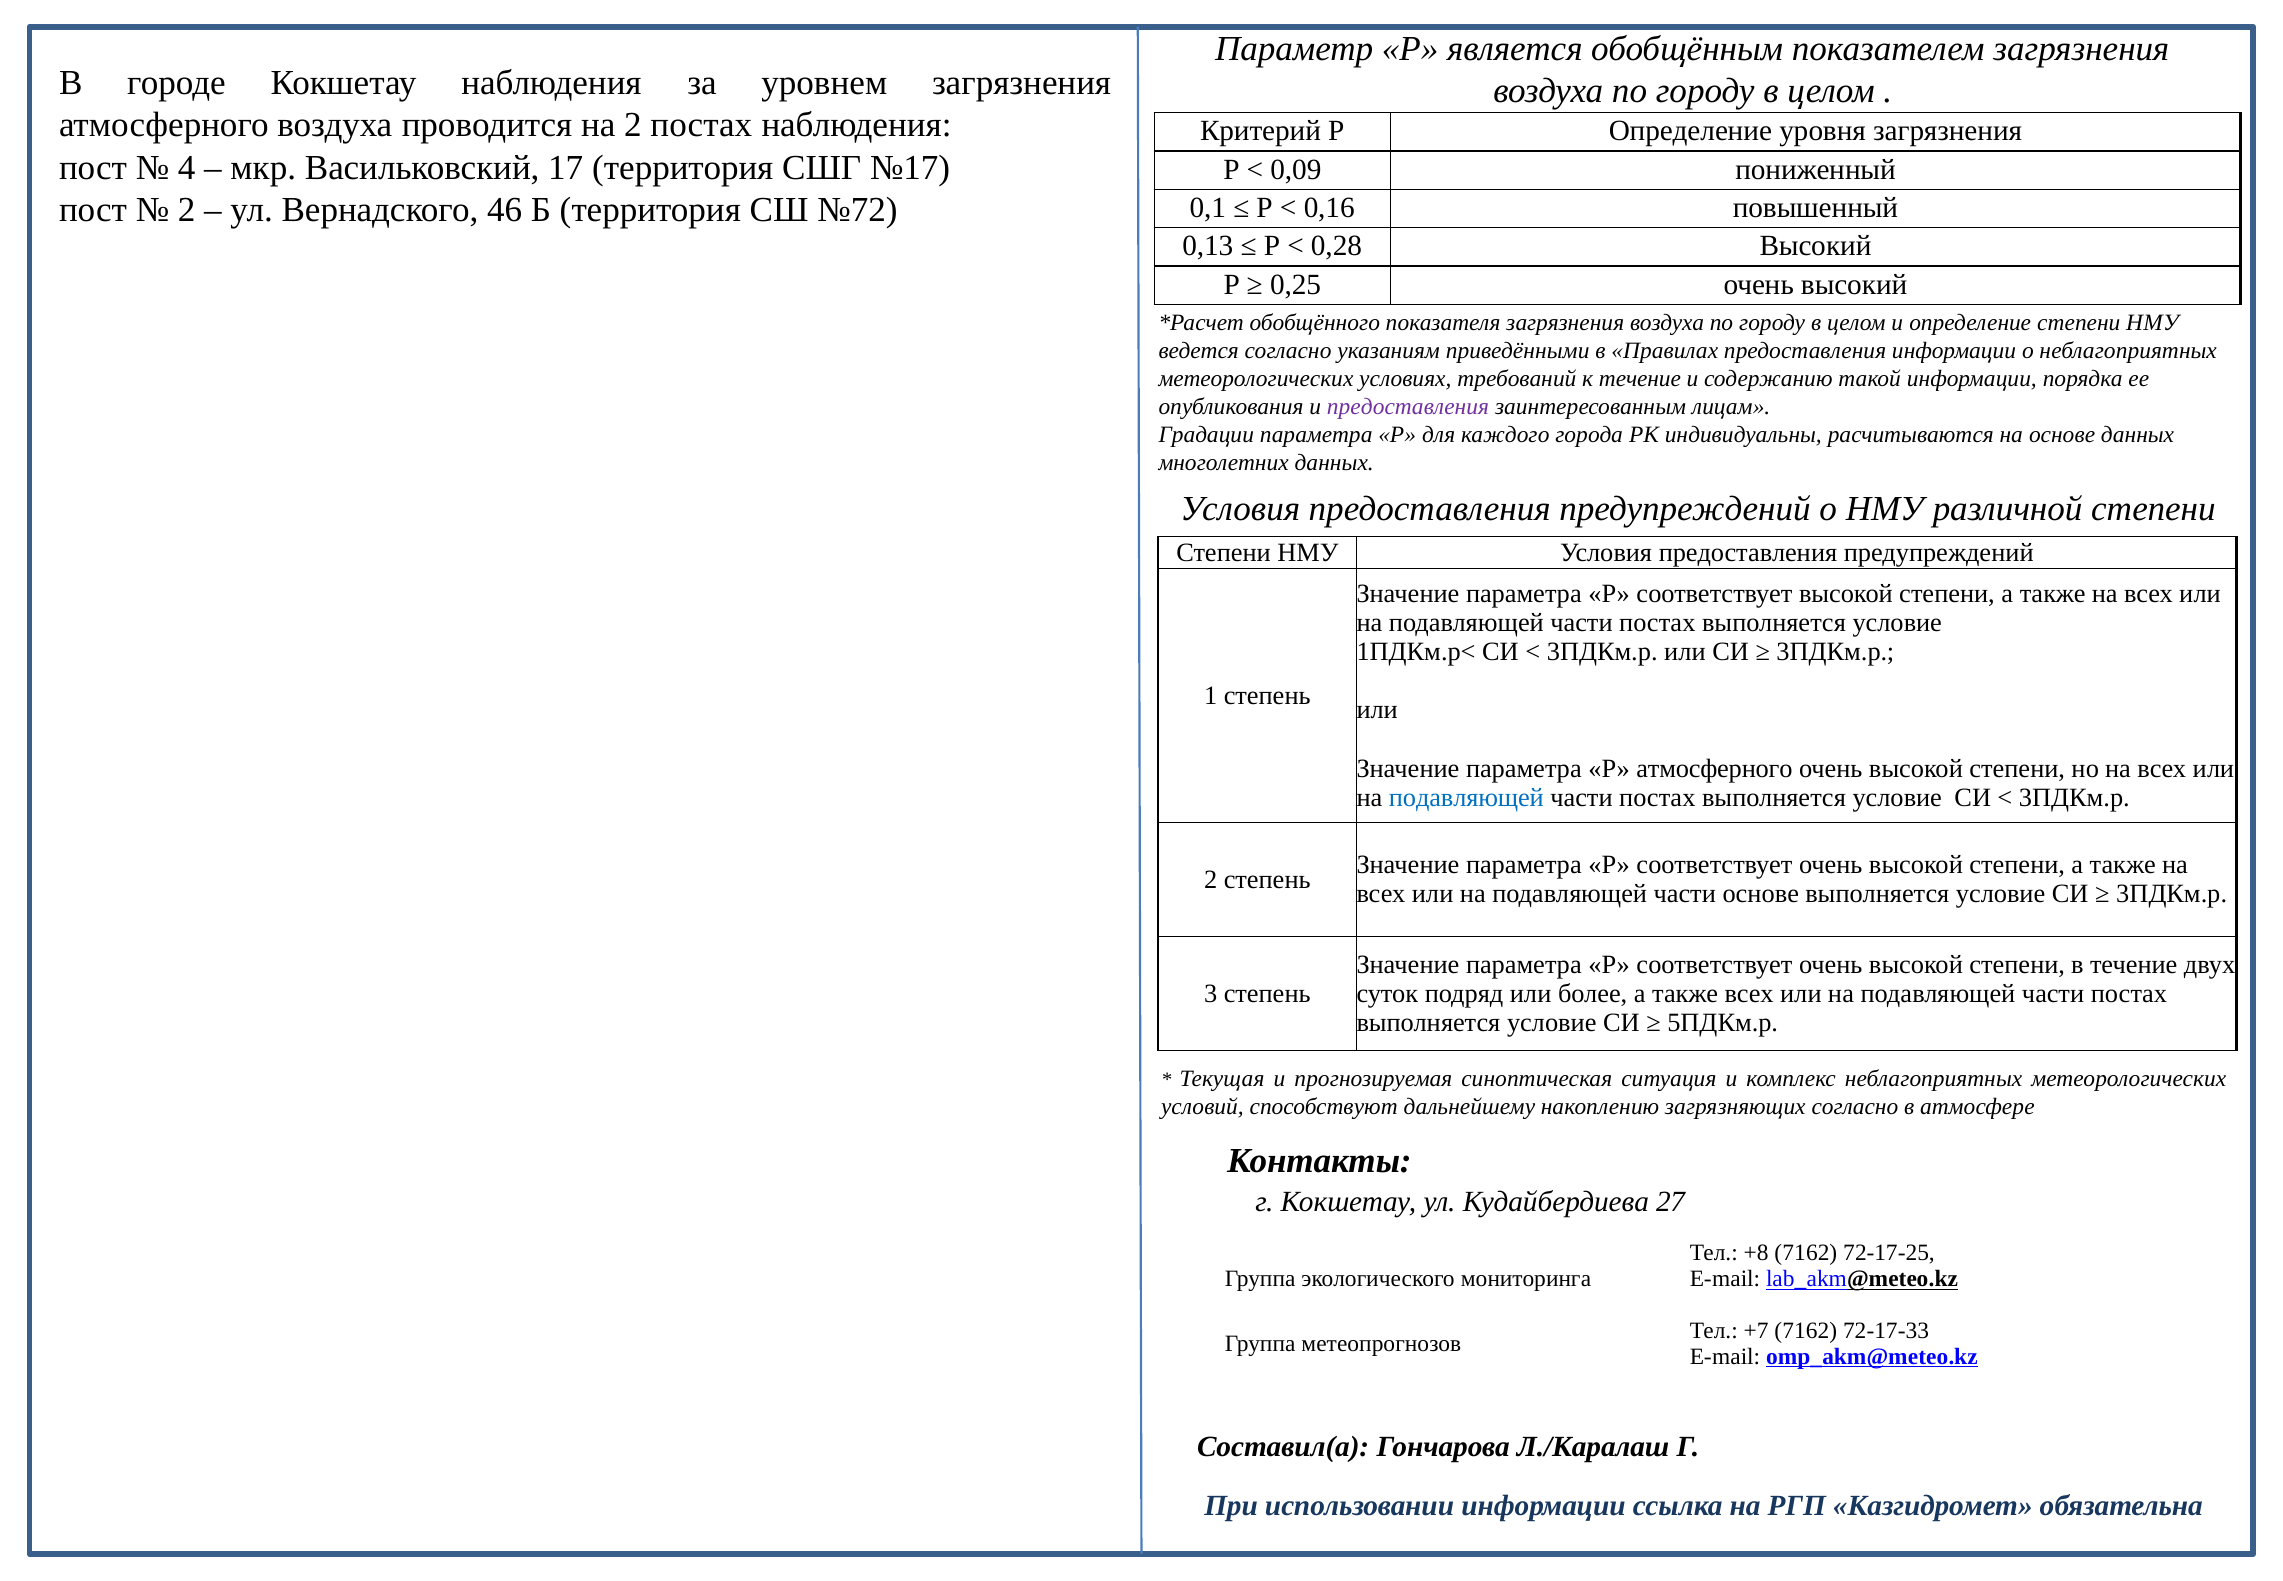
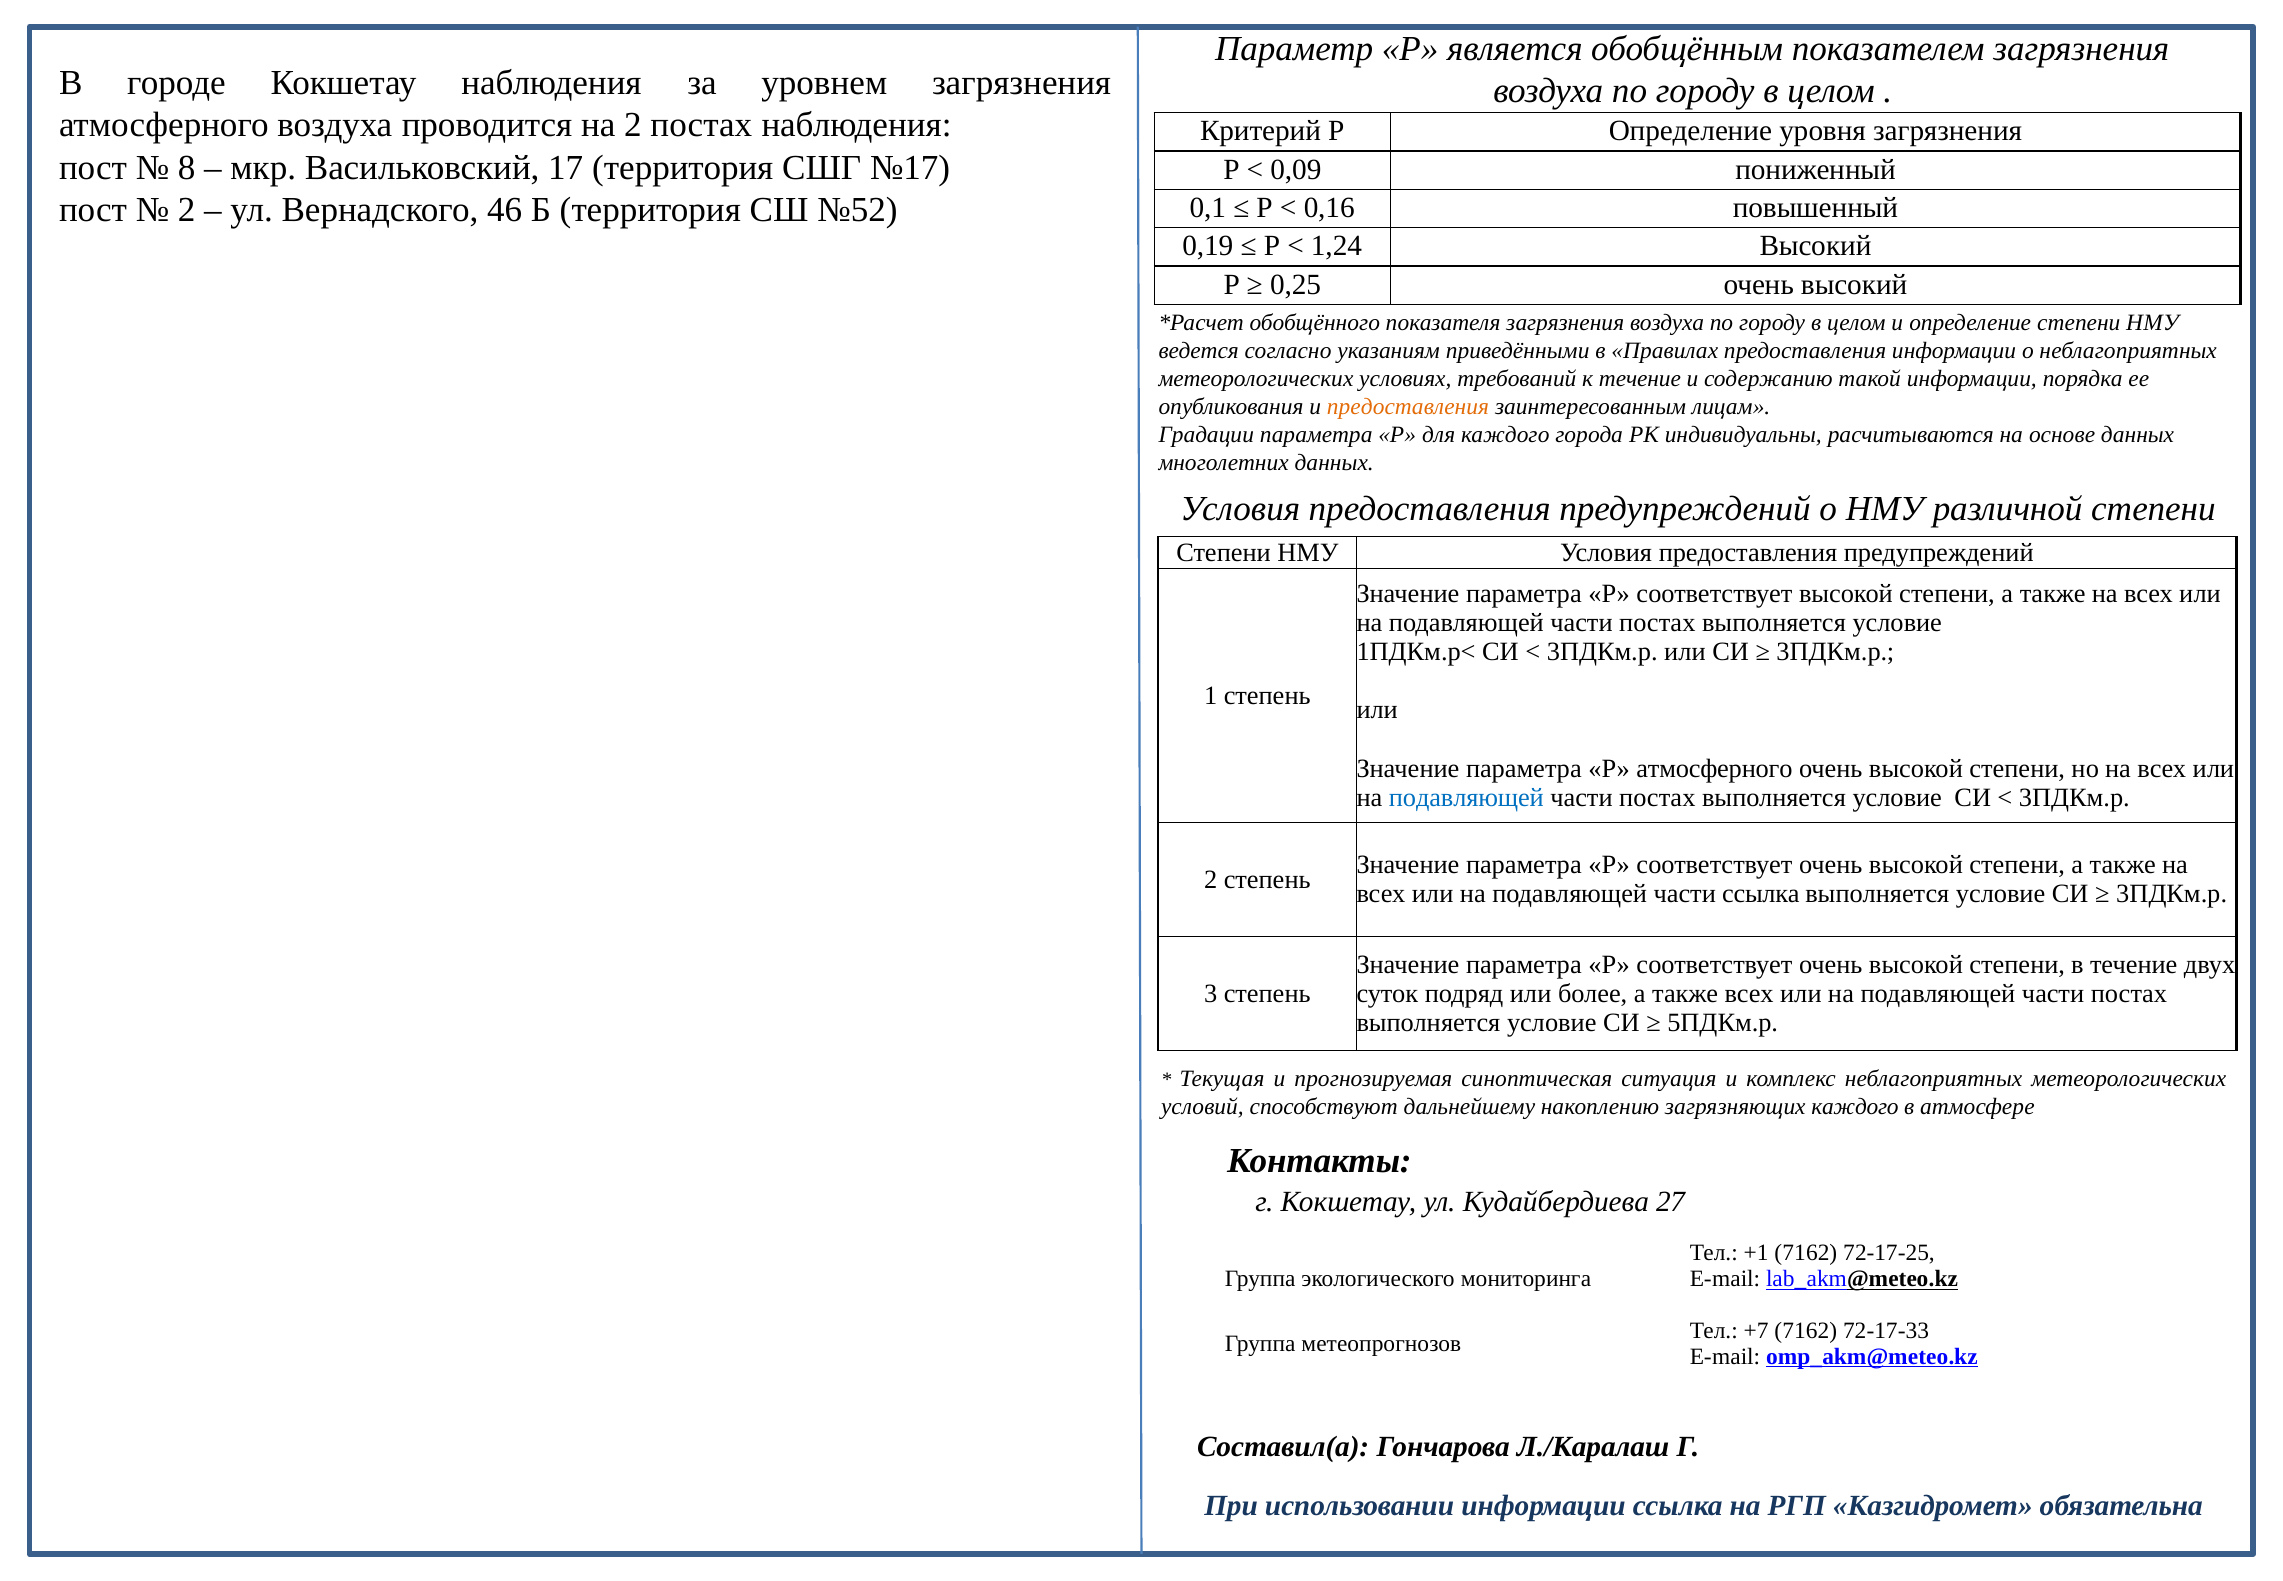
4: 4 -> 8 (187, 167)
№72: №72 -> №52 (857, 210)
0,13: 0,13 -> 0,19 (1208, 246)
0,28: 0,28 -> 1,24 (1336, 246)
предоставления colour: purple -> orange (1408, 407)
части основе: основе -> ссылка (1761, 894)
загрязняющих согласно: согласно -> каждого (1855, 1106)
+8: +8 -> +1 (1756, 1253)
